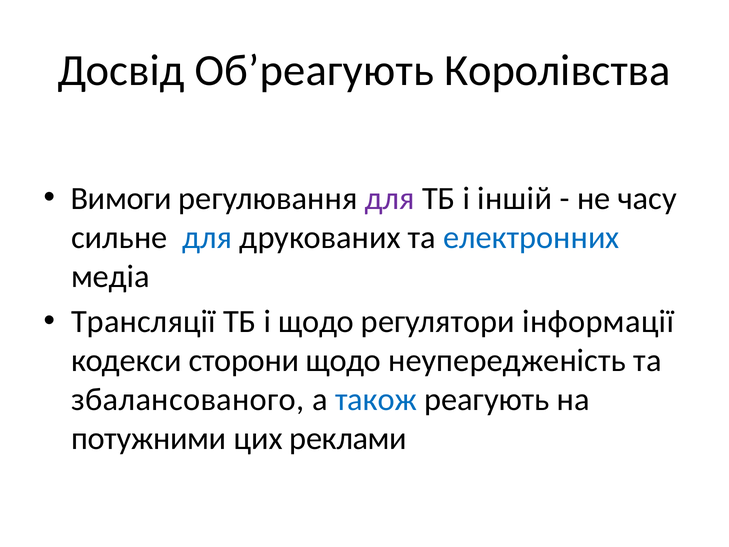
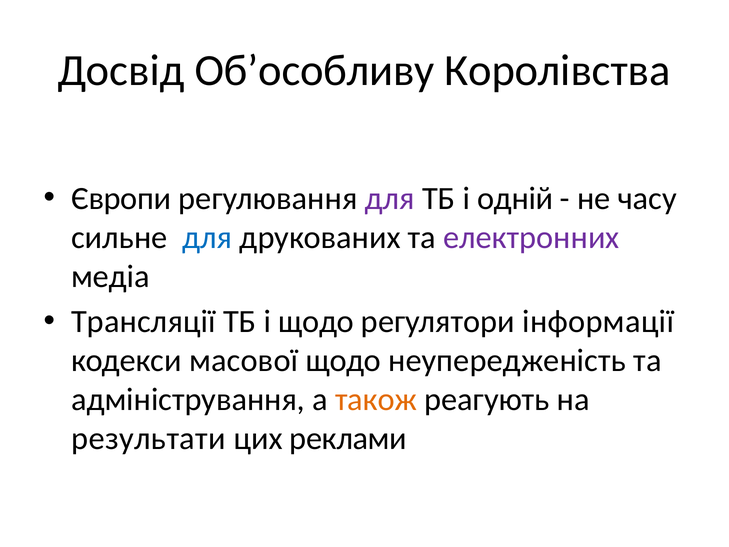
Об’реагують: Об’реагують -> Об’особливу (315, 71)
Вимоги: Вимоги -> Європи (121, 198)
іншій: іншій -> одній (515, 198)
електронних colour: blue -> purple (531, 237)
сторони: сторони -> масової (244, 361)
збалансованого: збалансованого -> адміністрування (188, 399)
також colour: blue -> orange (376, 399)
потужними: потужними -> результати (148, 438)
